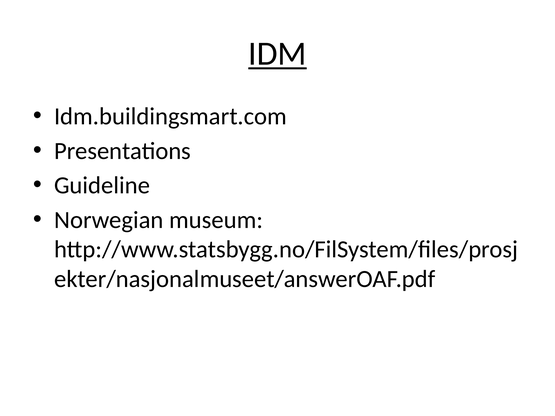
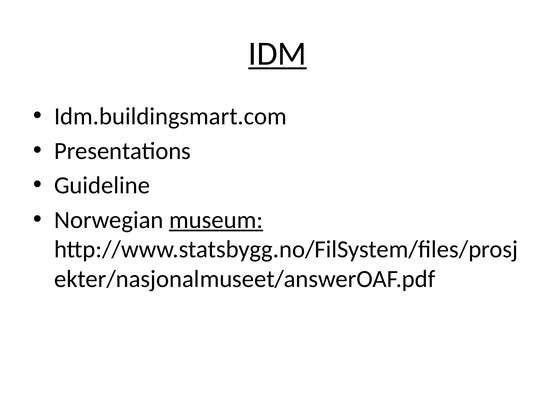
museum underline: none -> present (216, 220)
